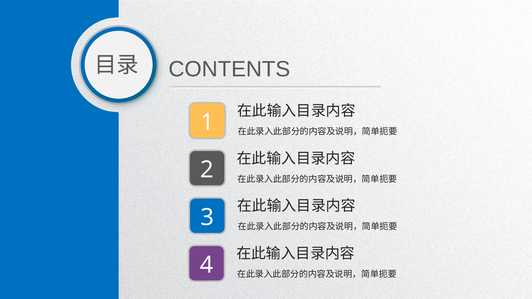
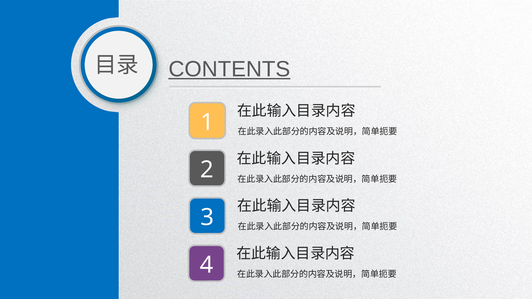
CONTENTS underline: none -> present (229, 69)
